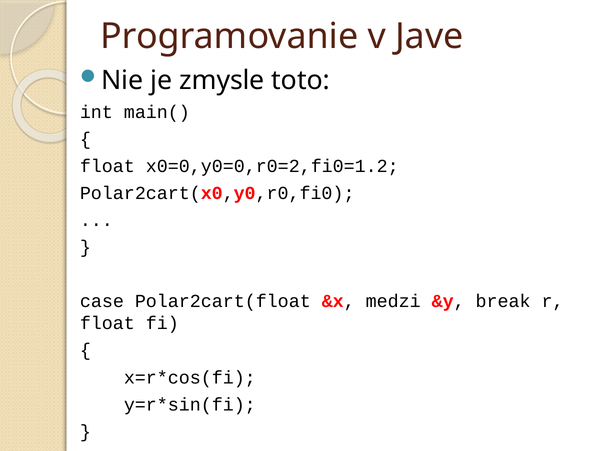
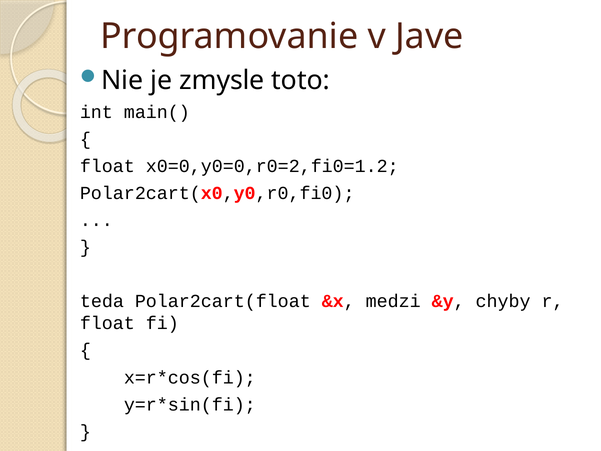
case: case -> teda (102, 301)
break: break -> chyby (503, 301)
